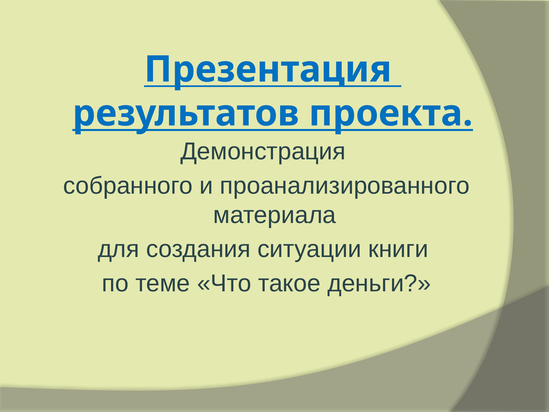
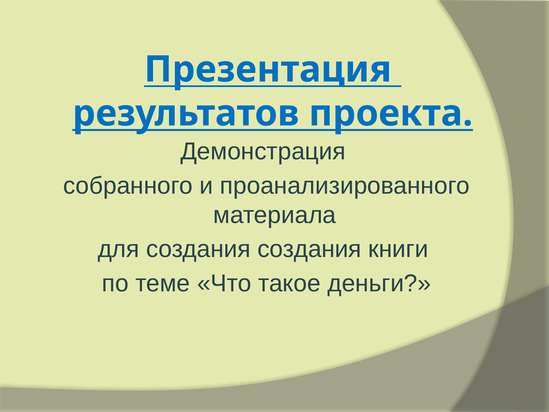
создания ситуации: ситуации -> создания (309, 249)
